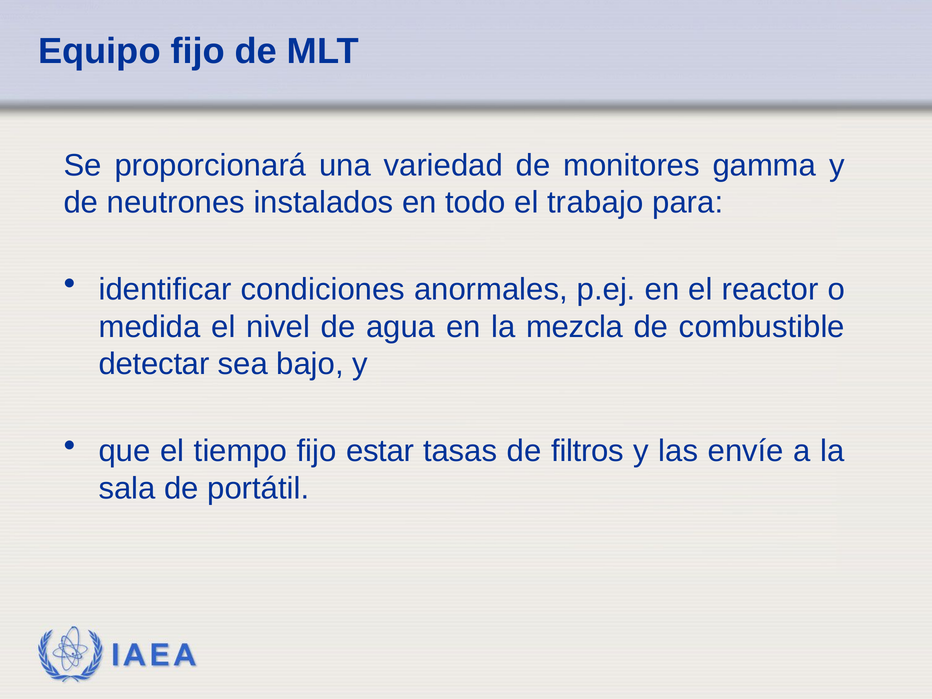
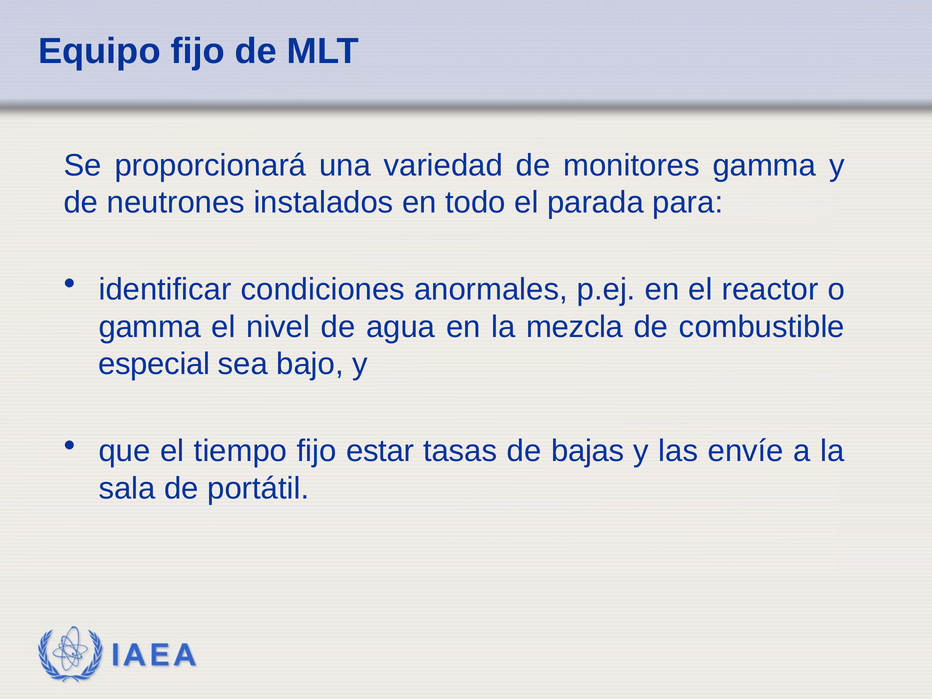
trabajo: trabajo -> parada (595, 203)
medida: medida -> gamma (150, 327)
detectar: detectar -> especial (154, 364)
filtros: filtros -> bajas (588, 451)
